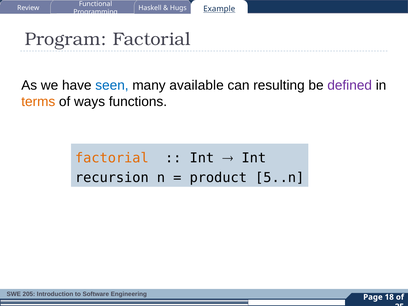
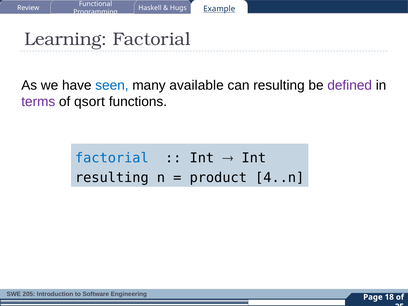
Program: Program -> Learning (66, 39)
terms colour: orange -> purple (38, 102)
ways: ways -> qsort (90, 102)
factorial colour: orange -> blue (112, 158)
recursion: recursion -> resulting (112, 178)
5..n: 5..n -> 4..n (280, 178)
